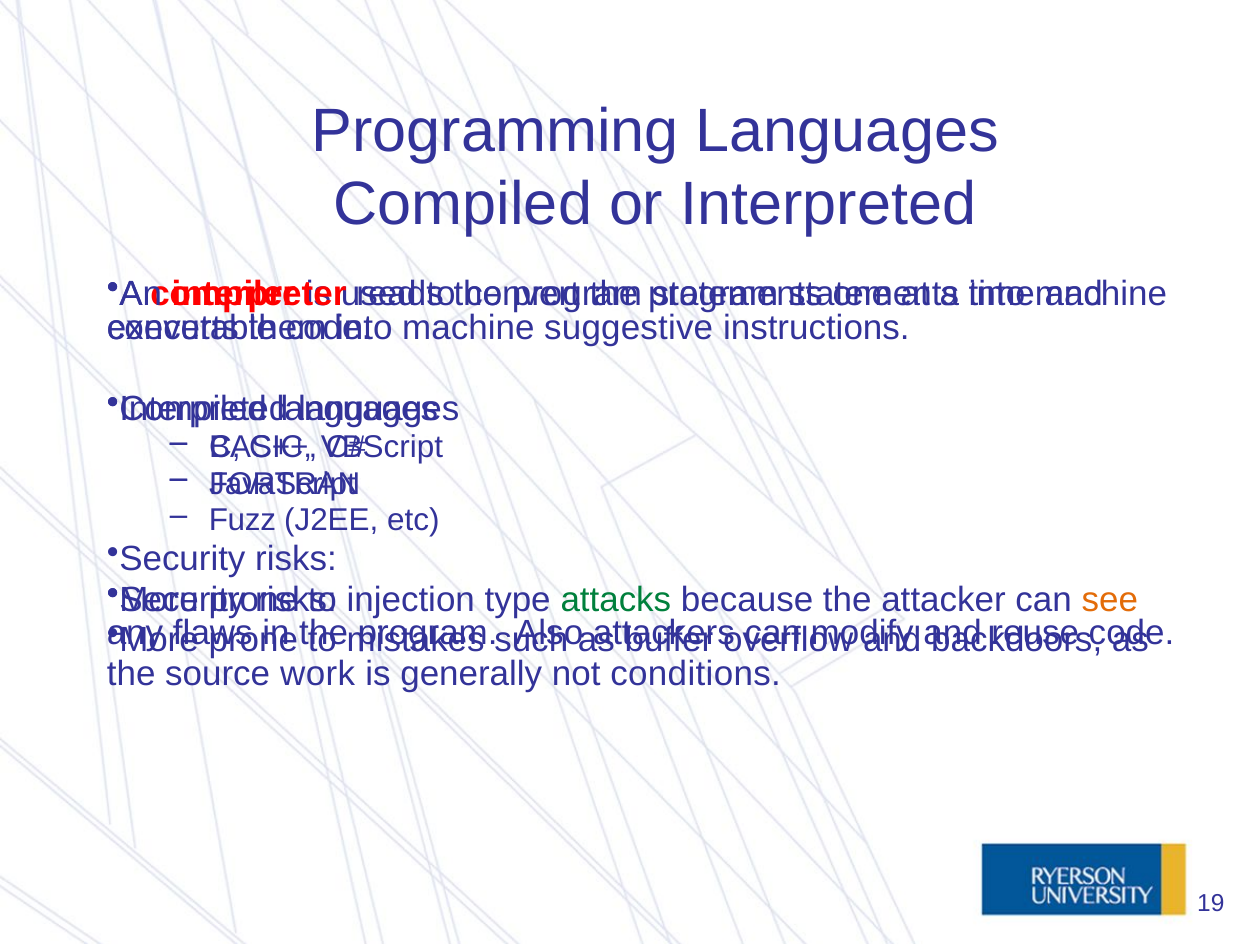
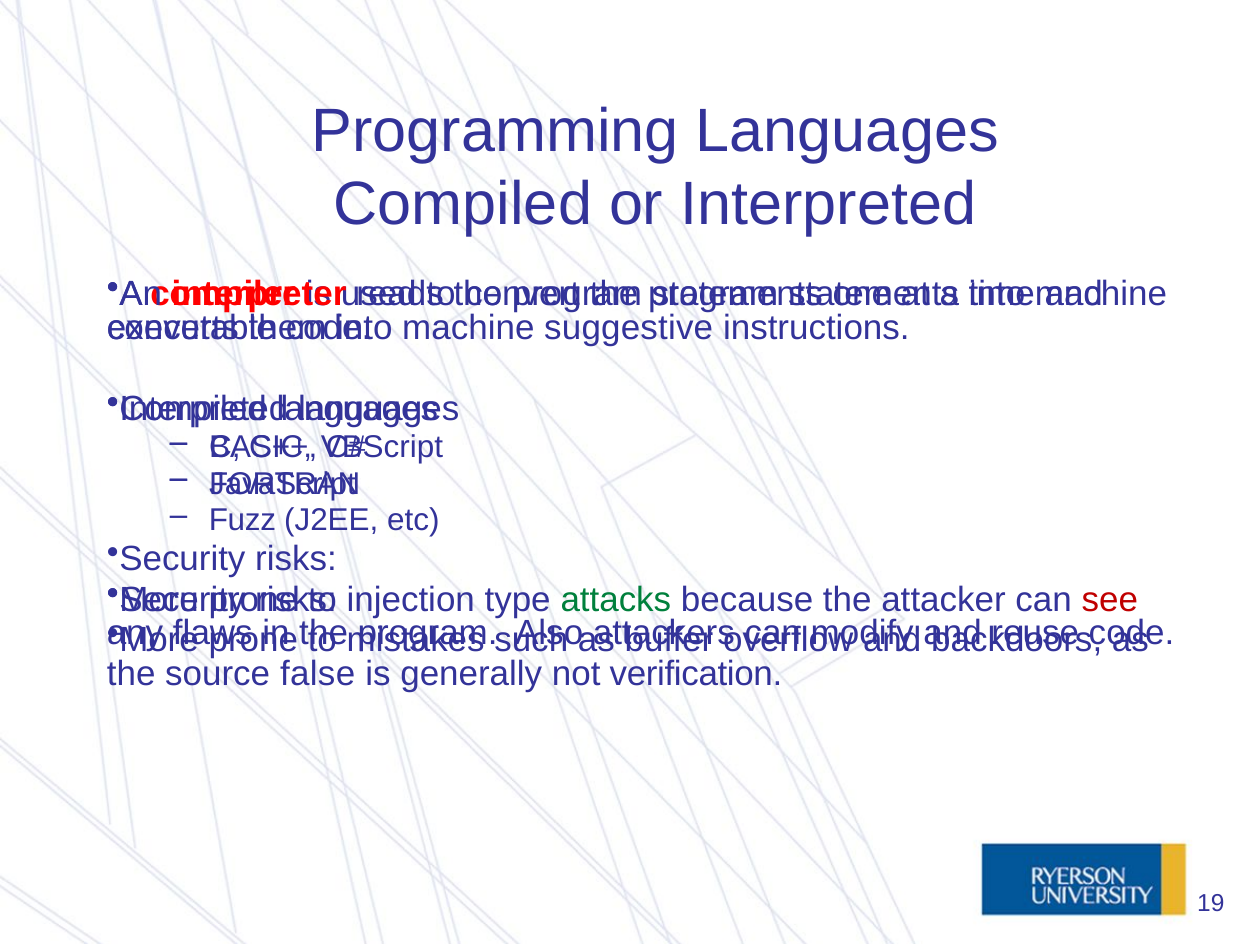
see colour: orange -> red (1110, 599)
work: work -> false (318, 674)
conditions: conditions -> verification (696, 674)
